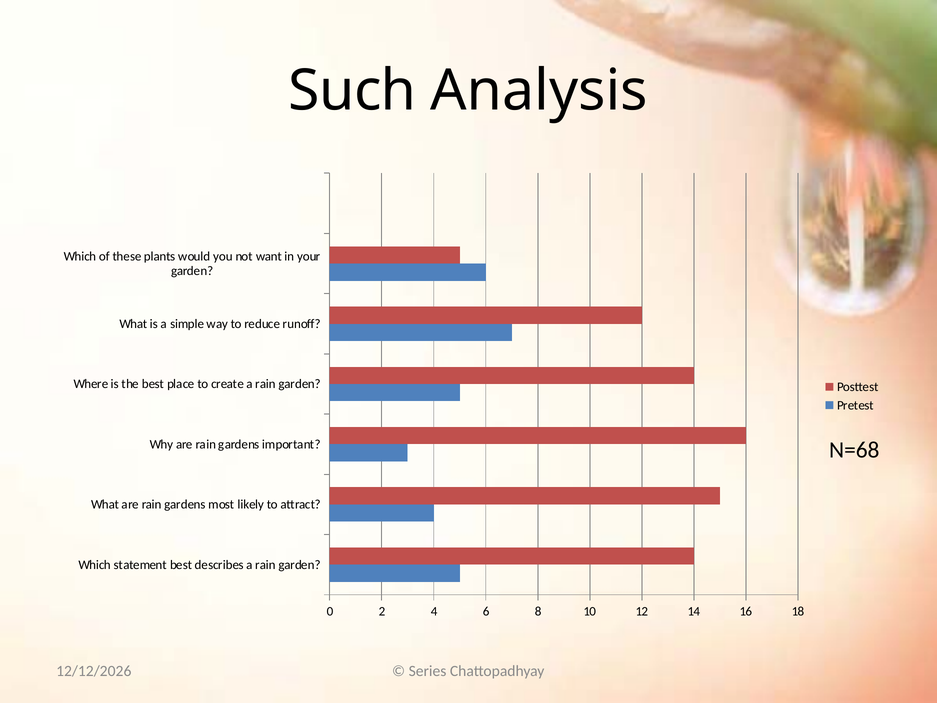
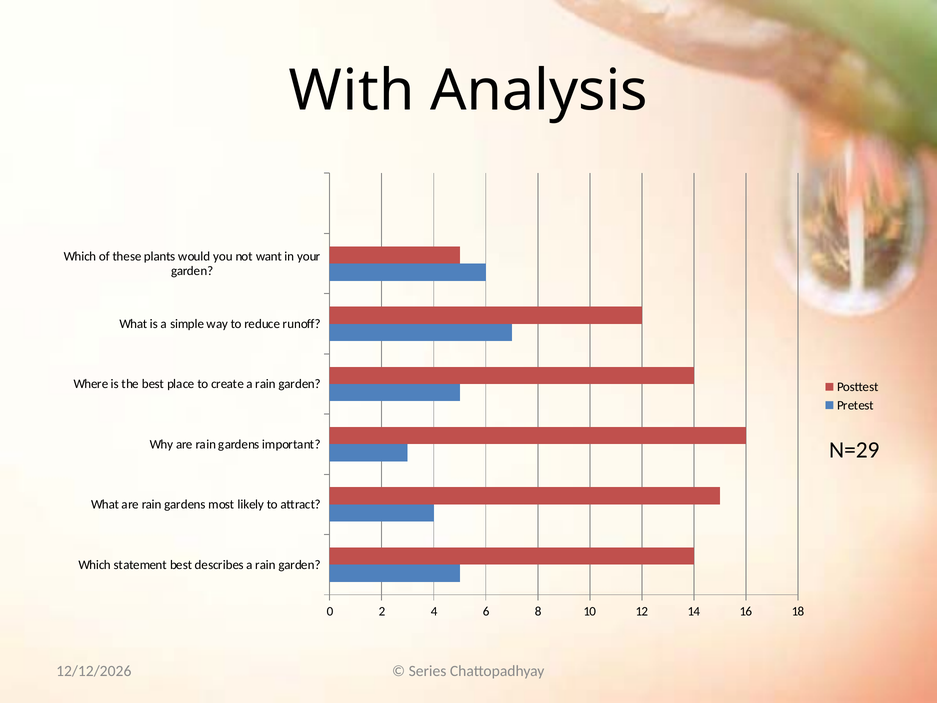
Such: Such -> With (352, 91)
N=68: N=68 -> N=29 (854, 450)
